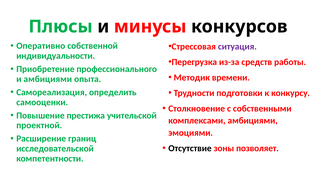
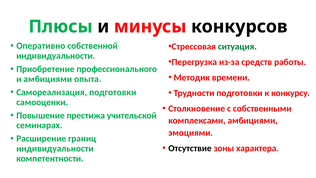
ситуация colour: purple -> green (237, 47)
Самореализация определить: определить -> подготовки (113, 92)
проектной: проектной -> семинарах (39, 125)
позволяет: позволяет -> характера (257, 148)
исследовательской: исследовательской -> индивидуальности (55, 148)
